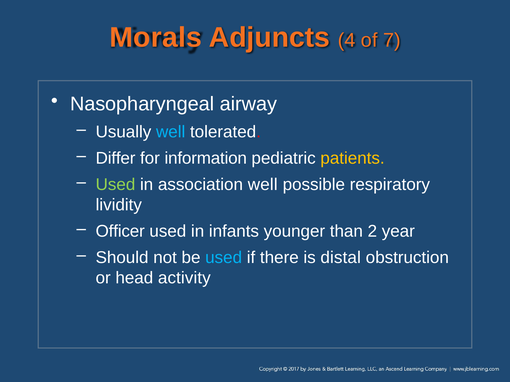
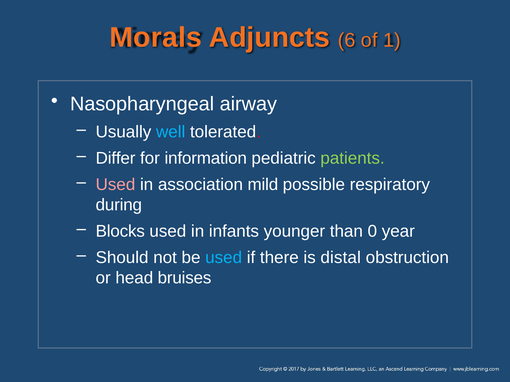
4: 4 -> 6 (347, 40)
7: 7 -> 1 (392, 40)
patients colour: yellow -> light green (353, 158)
Used colour: light green -> pink (115, 185)
association well: well -> mild (263, 185)
lividity: lividity -> during (119, 205)
Officer: Officer -> Blocks (120, 232)
2: 2 -> 0 (372, 232)
activity: activity -> bruises (184, 278)
